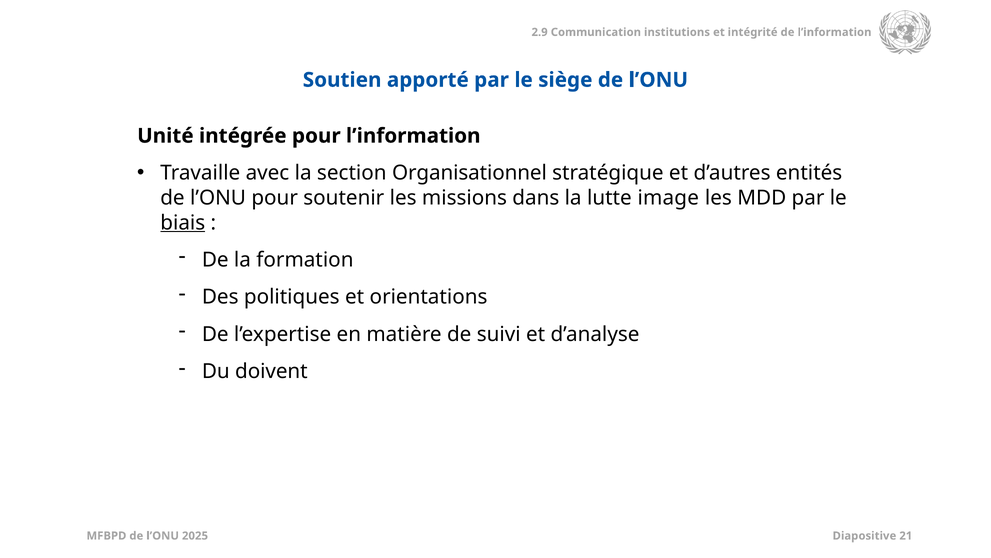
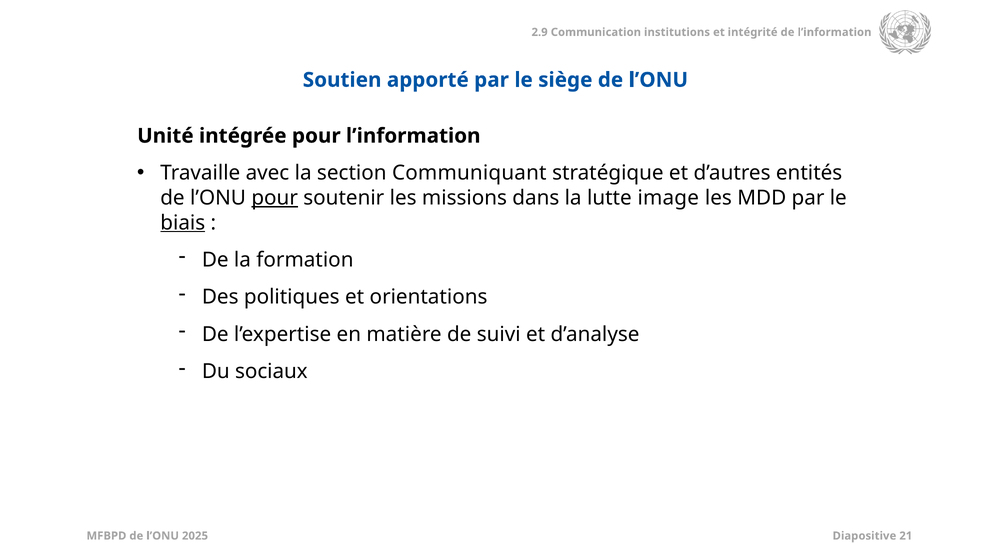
Organisationnel: Organisationnel -> Communiquant (469, 173)
pour underline: none -> present (275, 198)
doivent: doivent -> sociaux (271, 371)
